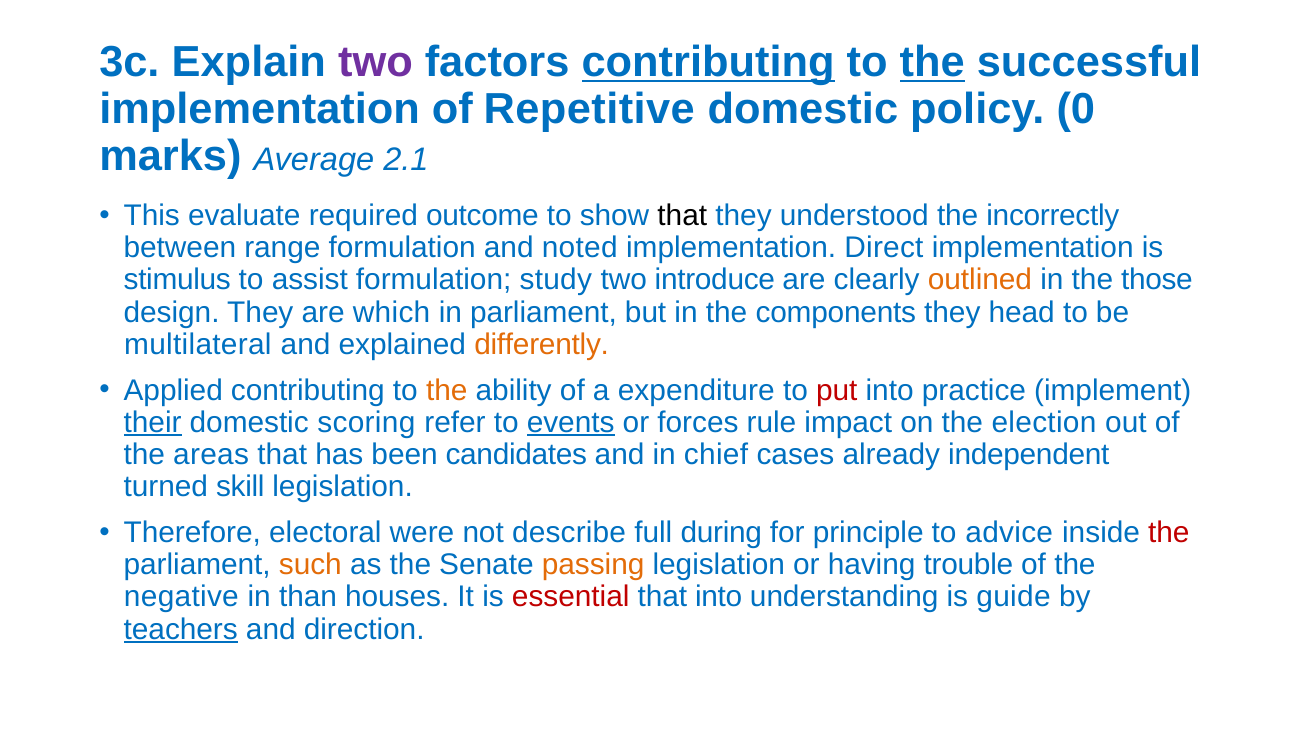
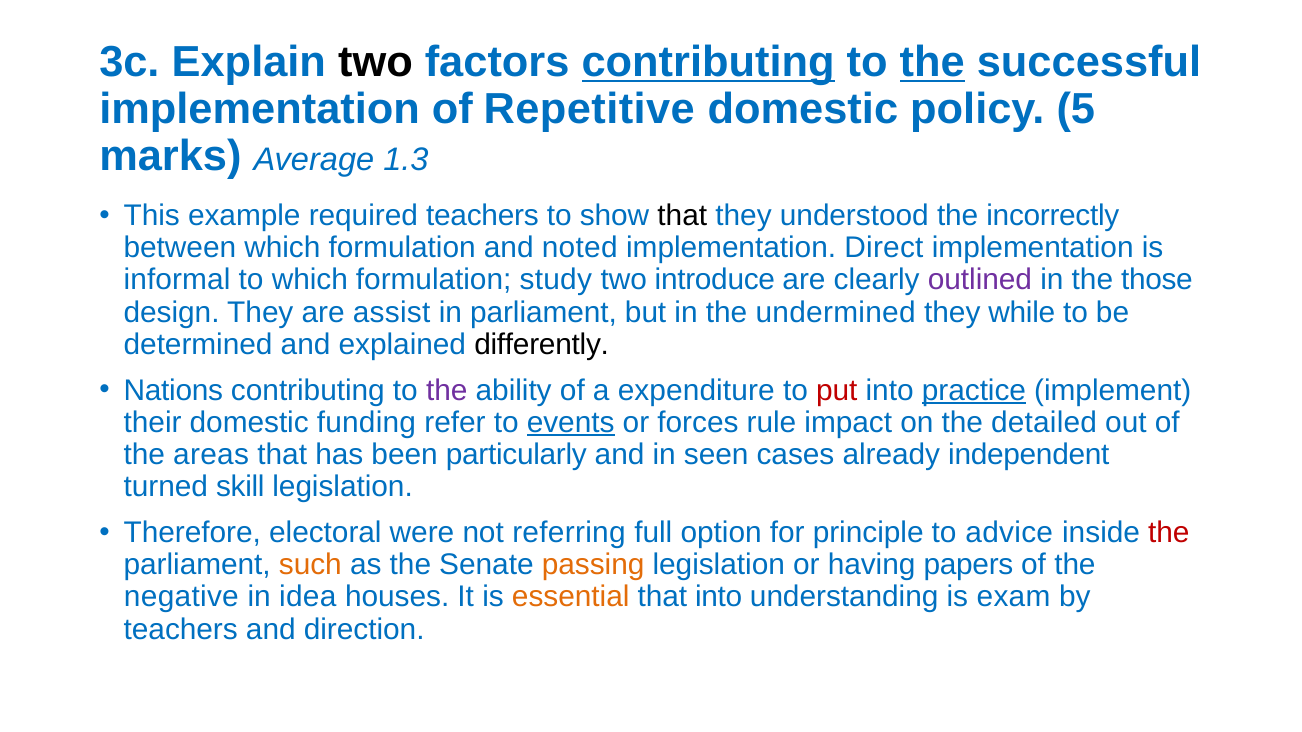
two colour: purple -> black (375, 63)
0: 0 -> 5 (1076, 109)
2.1: 2.1 -> 1.3 (406, 160)
evaluate: evaluate -> example (244, 216)
required outcome: outcome -> teachers (482, 216)
between range: range -> which (282, 248)
stimulus: stimulus -> informal (177, 280)
to assist: assist -> which (310, 280)
outlined colour: orange -> purple (980, 280)
which: which -> assist (392, 312)
components: components -> undermined (836, 312)
head: head -> while (1022, 312)
multilateral: multilateral -> determined (198, 345)
differently colour: orange -> black (542, 345)
Applied: Applied -> Nations (173, 390)
the colour: orange -> purple (447, 390)
practice underline: none -> present (974, 390)
their underline: present -> none (153, 423)
scoring: scoring -> funding (366, 423)
election: election -> detailed (1044, 423)
candidates: candidates -> particularly (516, 455)
chief: chief -> seen (716, 455)
describe: describe -> referring (569, 533)
during: during -> option (721, 533)
trouble: trouble -> papers (968, 565)
than: than -> idea (308, 597)
essential colour: red -> orange (571, 597)
guide: guide -> exam (1014, 597)
teachers underline: present -> none (181, 629)
